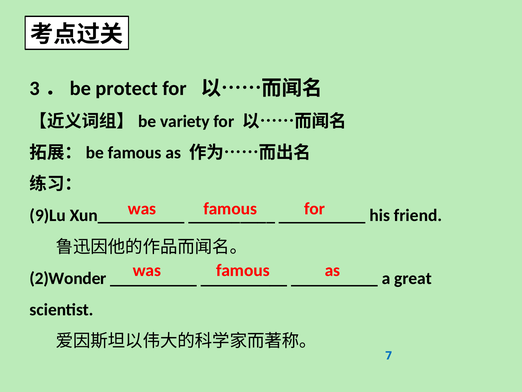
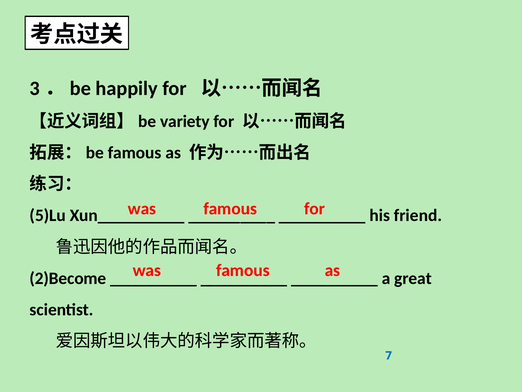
protect: protect -> happily (127, 88)
9)Lu: 9)Lu -> 5)Lu (48, 215)
2)Wonder: 2)Wonder -> 2)Become (68, 278)
